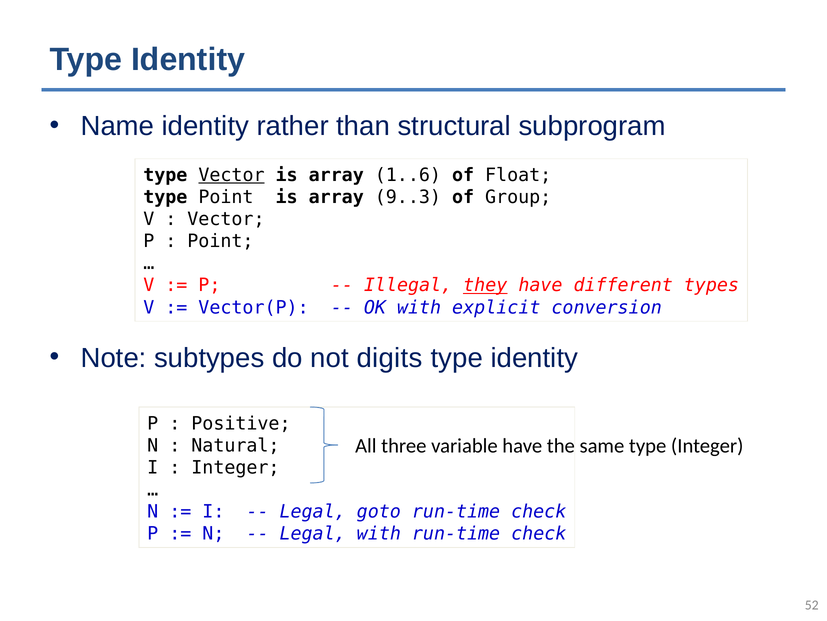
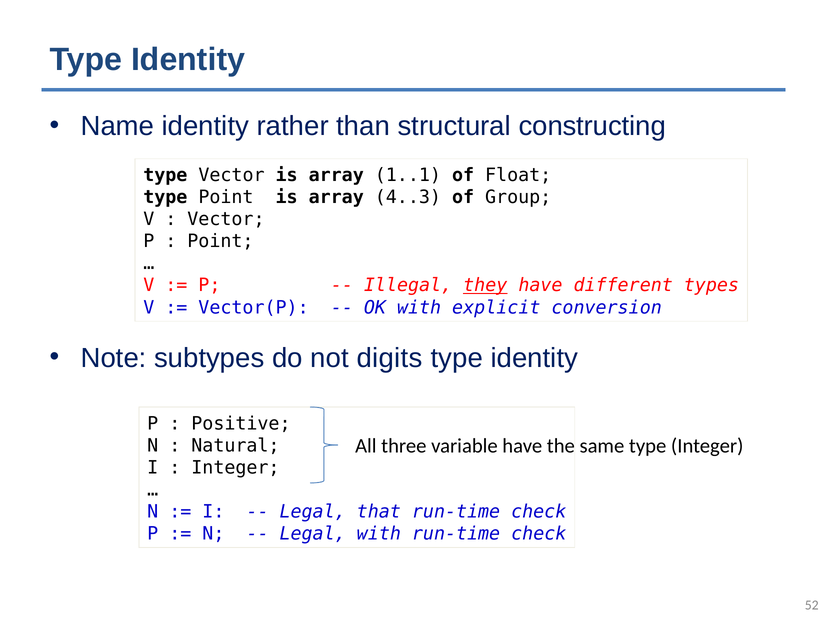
subprogram: subprogram -> constructing (592, 126)
Vector underline: present -> none (232, 175)
1..6: 1..6 -> 1..1 (408, 175)
9..3: 9..3 -> 4..3 (408, 197)
goto: goto -> that (379, 511)
